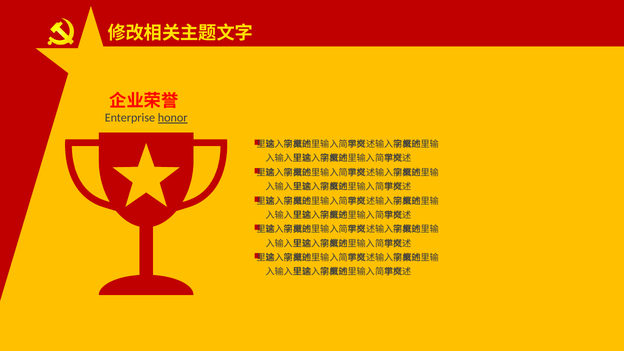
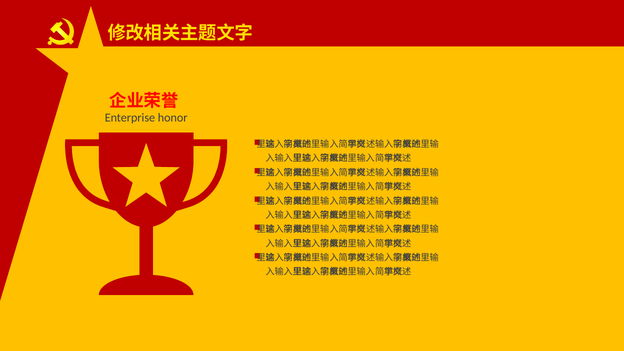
honor underline: present -> none (173, 118)
